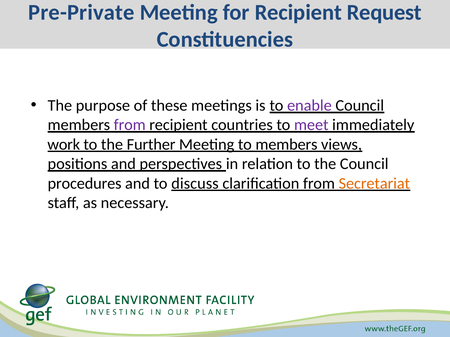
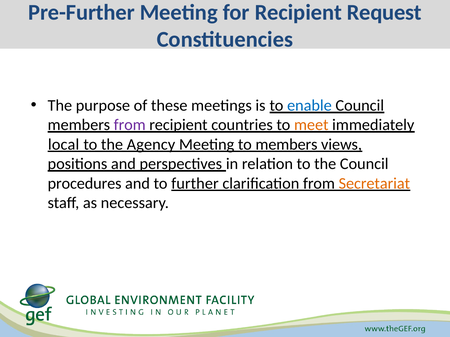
Pre-Private: Pre-Private -> Pre-Further (81, 12)
enable colour: purple -> blue (309, 106)
meet colour: purple -> orange (311, 125)
work: work -> local (64, 145)
Further: Further -> Agency (151, 145)
discuss: discuss -> further (195, 184)
